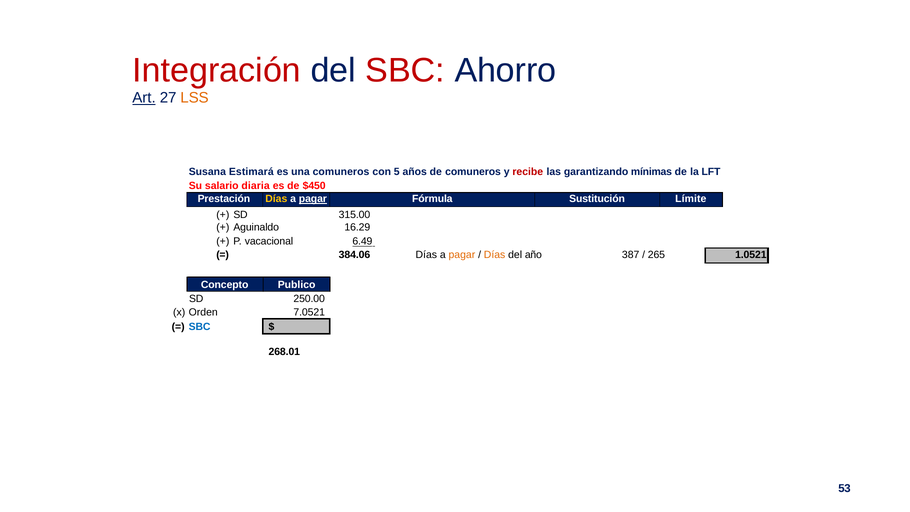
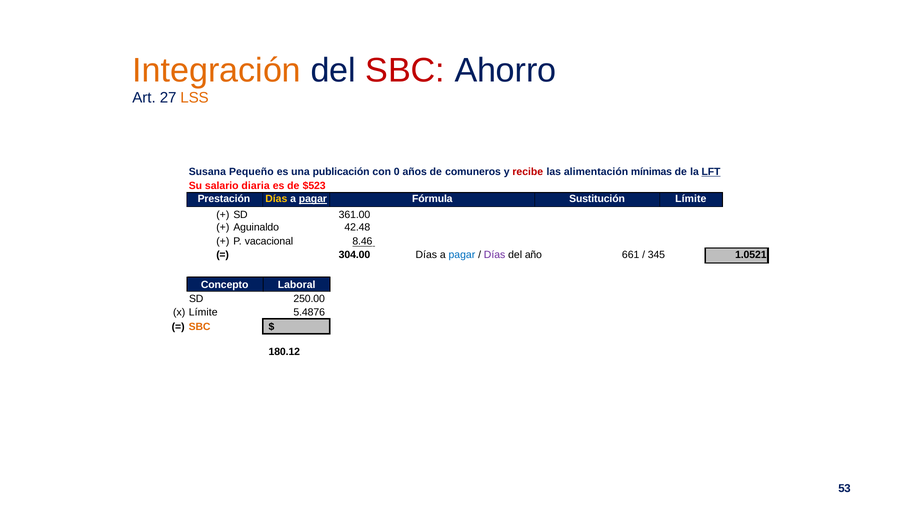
Integración colour: red -> orange (217, 70)
Art underline: present -> none (144, 98)
Estimará: Estimará -> Pequeño (251, 172)
una comuneros: comuneros -> publicación (341, 172)
5: 5 -> 0 (397, 172)
garantizando: garantizando -> alimentación (596, 172)
LFT underline: none -> present (711, 172)
$450: $450 -> $523 (314, 186)
315.00: 315.00 -> 361.00 (354, 215)
16.29: 16.29 -> 42.48 (357, 227)
6.49: 6.49 -> 8.46 (362, 241)
384.06: 384.06 -> 304.00 (354, 255)
pagar colour: orange -> blue (462, 255)
Días colour: orange -> purple (495, 255)
387: 387 -> 661 (631, 255)
265: 265 -> 345 (656, 255)
Publico: Publico -> Laboral (297, 285)
x Orden: Orden -> Límite (203, 312)
7.0521: 7.0521 -> 5.4876 (309, 312)
SBC colour: blue -> orange (200, 327)
268.01: 268.01 -> 180.12 (284, 352)
